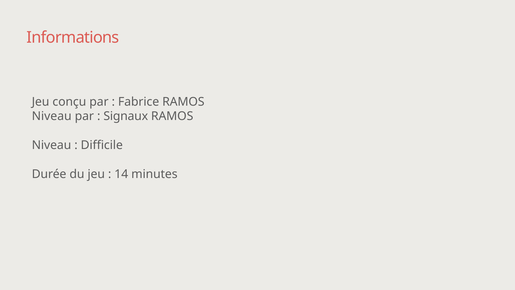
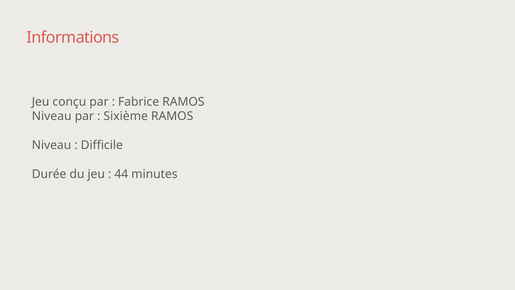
Signaux: Signaux -> Sixième (126, 116)
14: 14 -> 44 (121, 174)
